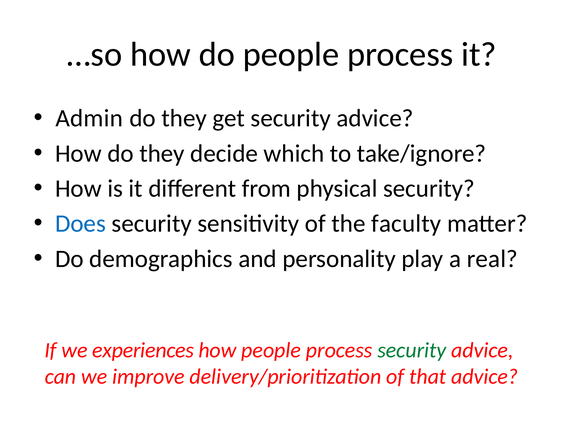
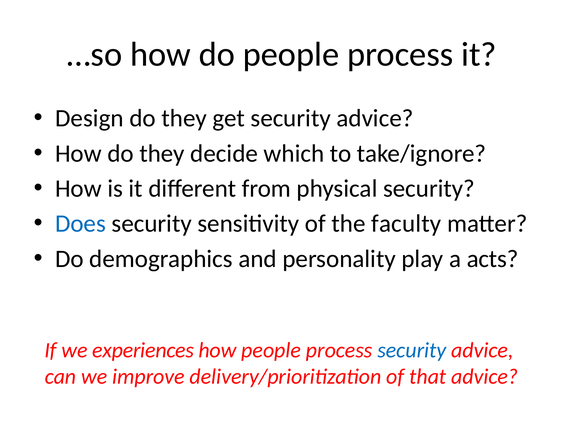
Admin: Admin -> Design (89, 118)
real: real -> acts (492, 259)
security colour: green -> blue (412, 350)
